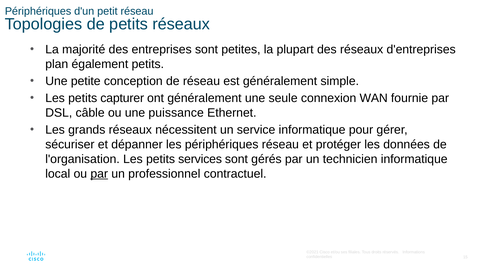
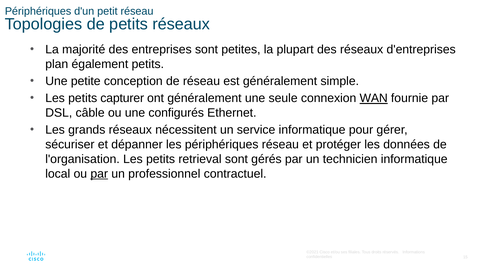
WAN underline: none -> present (374, 98)
puissance: puissance -> configurés (176, 113)
services: services -> retrieval (200, 159)
